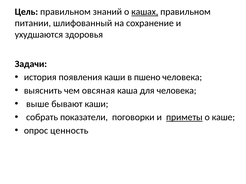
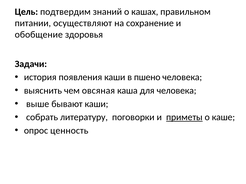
Цель правильном: правильном -> подтвердим (65, 12)
кашах underline: present -> none (145, 12)
шлифованный: шлифованный -> осуществляют (83, 23)
ухудшаются: ухудшаются -> обобщение (39, 35)
показатели: показатели -> литературу (84, 118)
